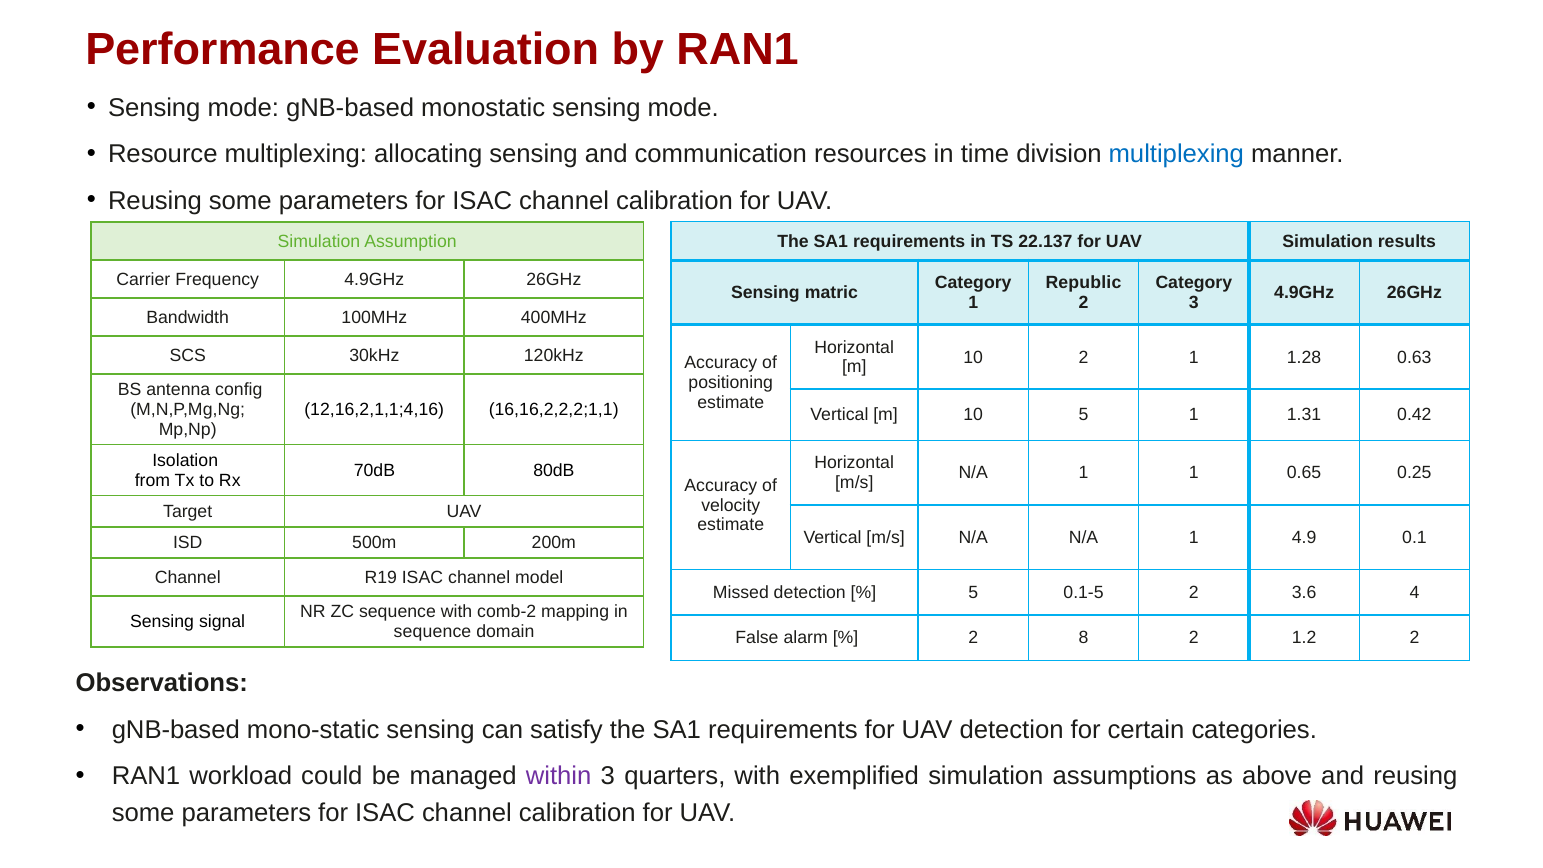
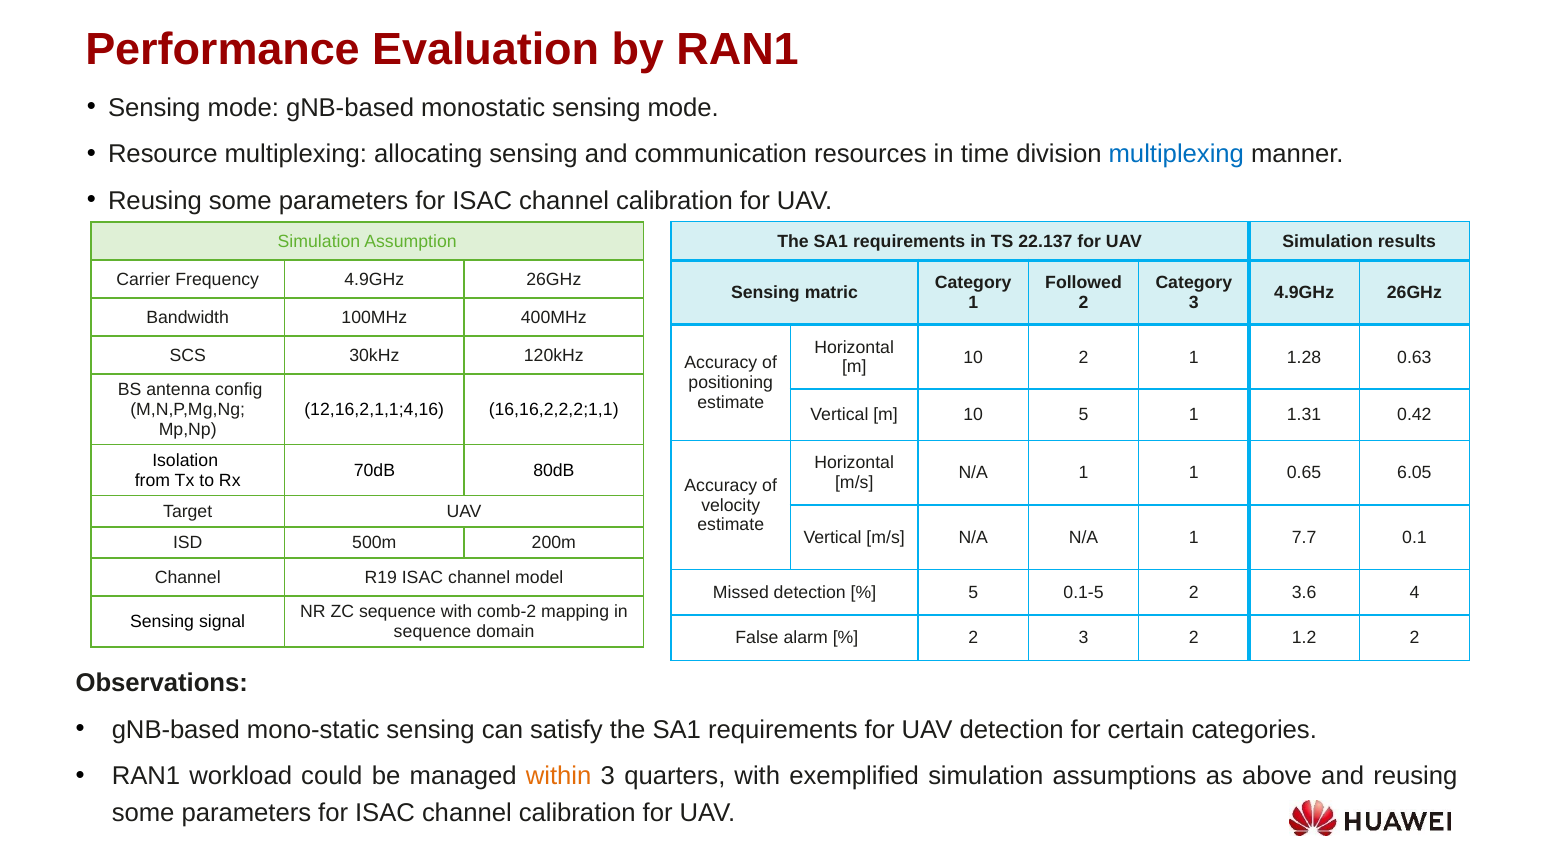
Republic: Republic -> Followed (1084, 283)
0.25: 0.25 -> 6.05 (1414, 473)
4.9: 4.9 -> 7.7 (1304, 537)
2 8: 8 -> 3 (1084, 638)
within colour: purple -> orange (559, 776)
